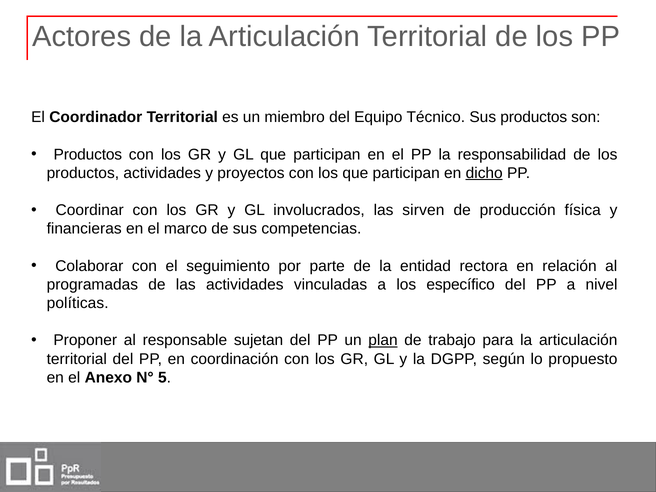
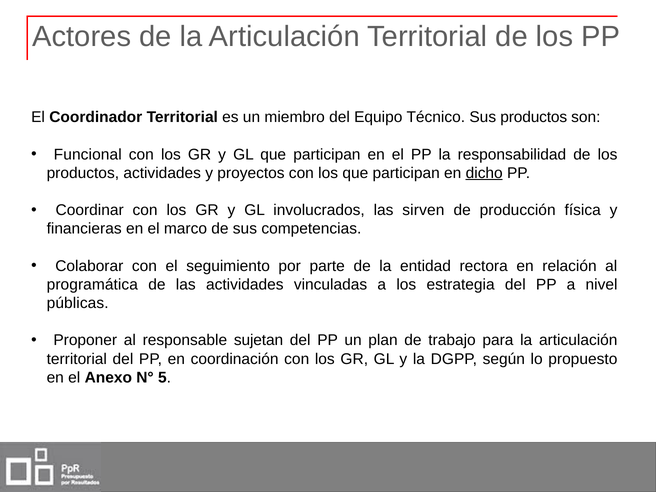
Productos: Productos -> Funcional (88, 154)
programadas: programadas -> programática (92, 285)
específico: específico -> estrategia (461, 285)
políticas: políticas -> públicas (78, 303)
plan underline: present -> none (383, 340)
